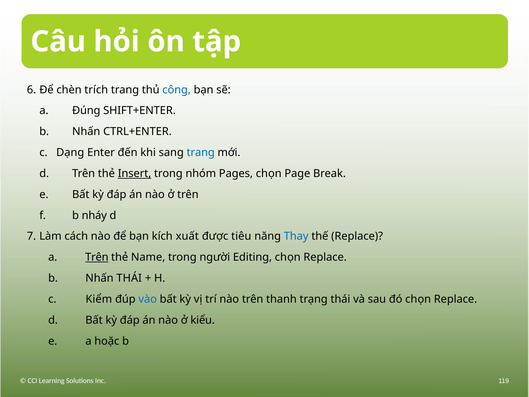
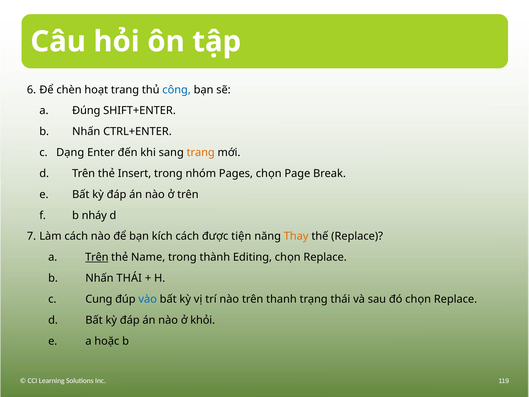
trích: trích -> hoạt (96, 90)
trang colour: blue -> orange (201, 152)
Insert underline: present -> none (135, 173)
kích xuất: xuất -> cách (187, 236)
tiêu: tiêu -> tiện (241, 236)
Thay colour: blue -> orange (296, 236)
người: người -> thành (215, 257)
Kiểm: Kiểm -> Cung (99, 299)
kiểu: kiểu -> khỏi (203, 320)
